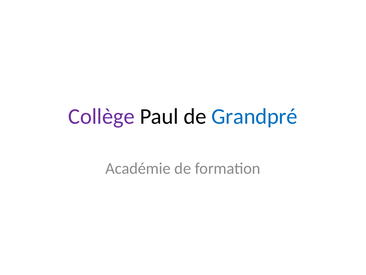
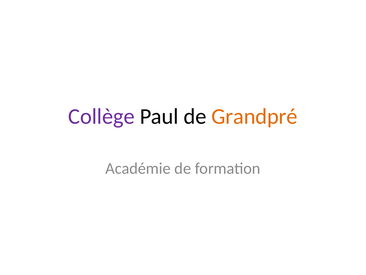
Grandpré colour: blue -> orange (254, 116)
